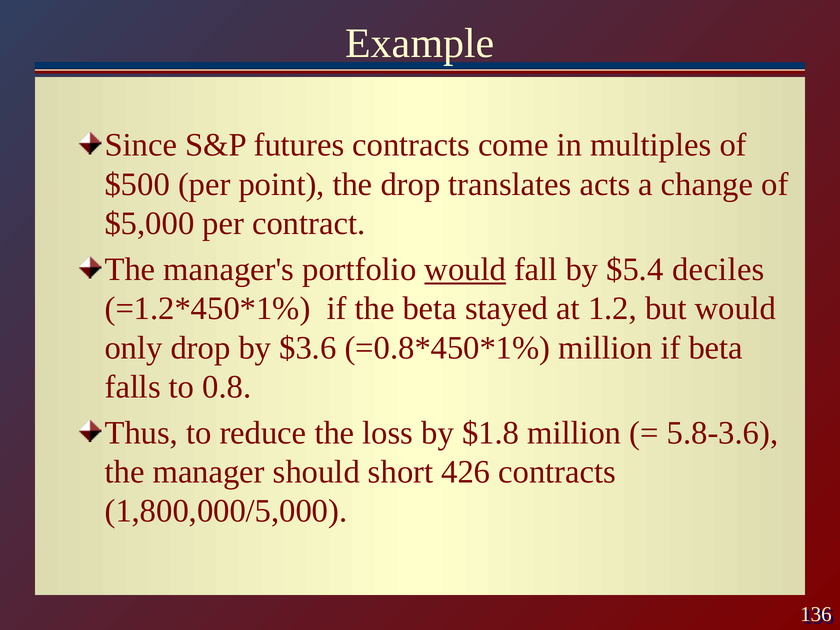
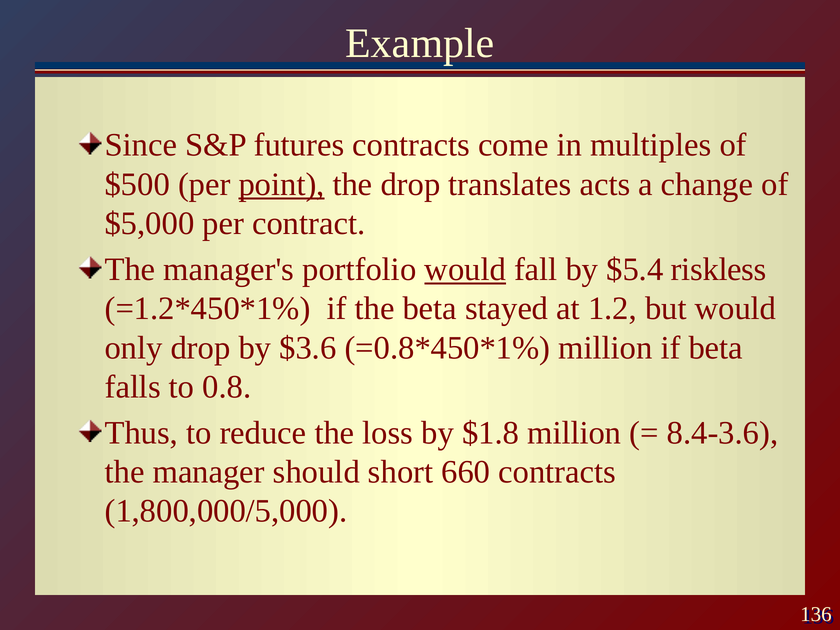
point underline: none -> present (282, 184)
deciles: deciles -> riskless (719, 269)
5.8-3.6: 5.8-3.6 -> 8.4-3.6 (722, 433)
426: 426 -> 660 (466, 472)
